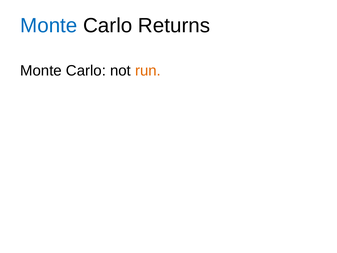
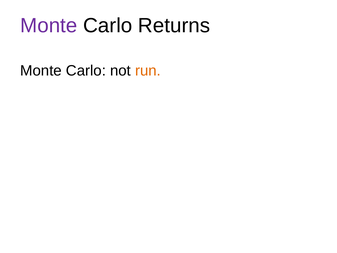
Monte colour: blue -> purple (49, 26)
